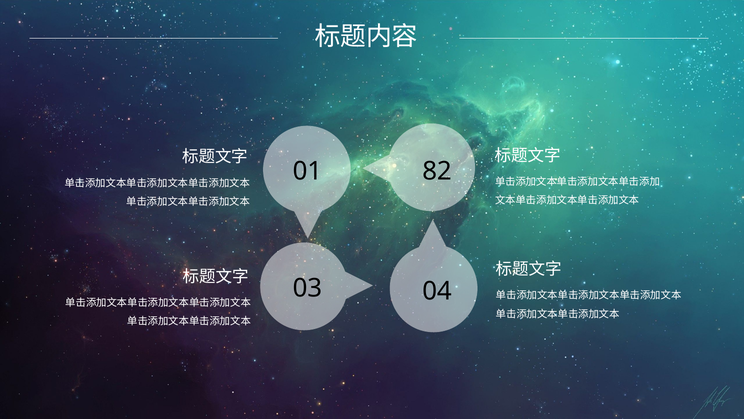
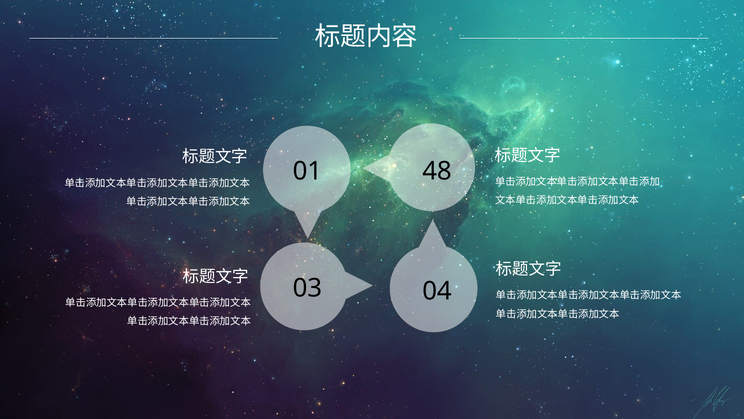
82: 82 -> 48 (437, 171)
